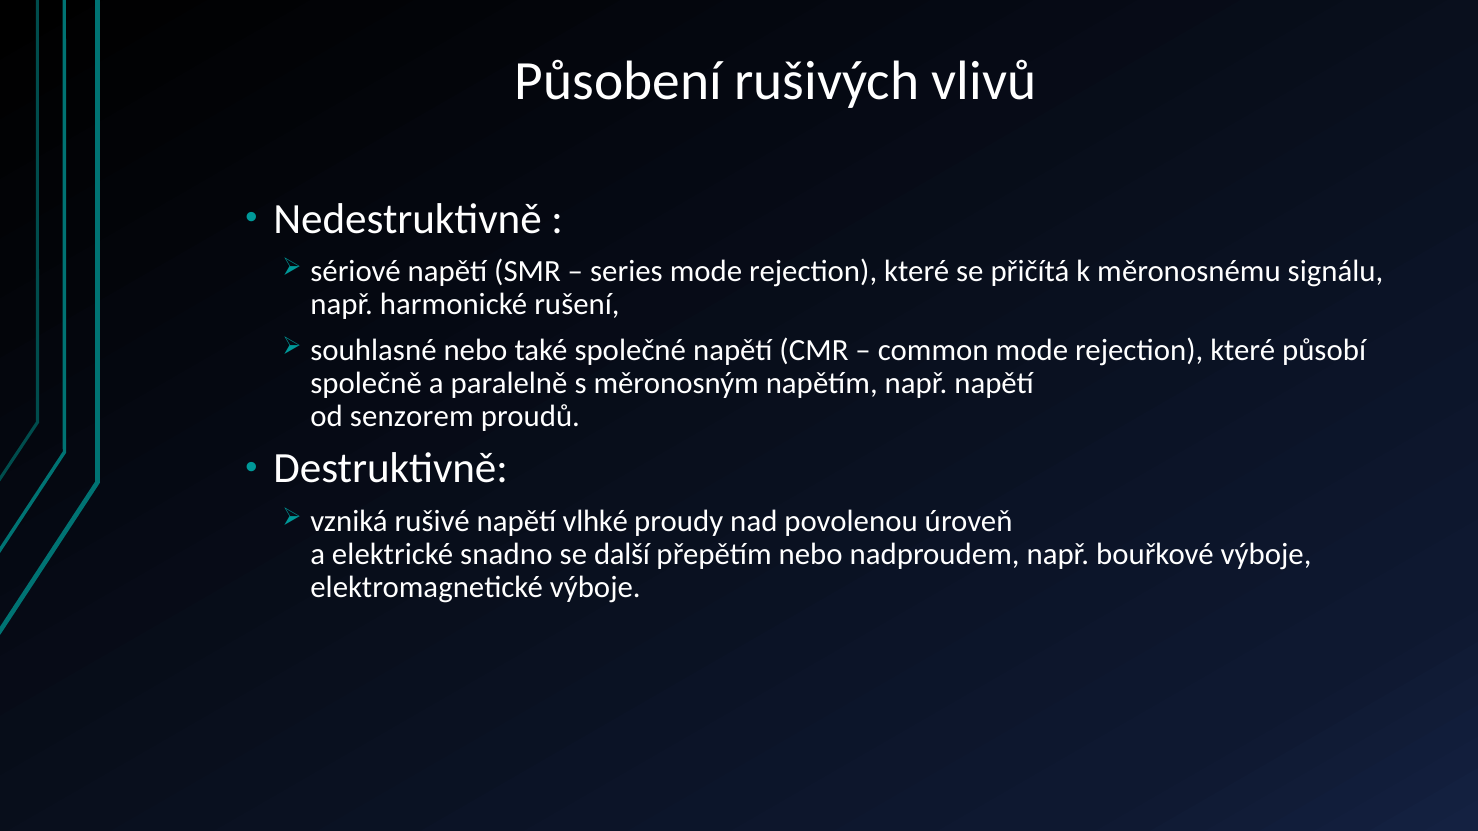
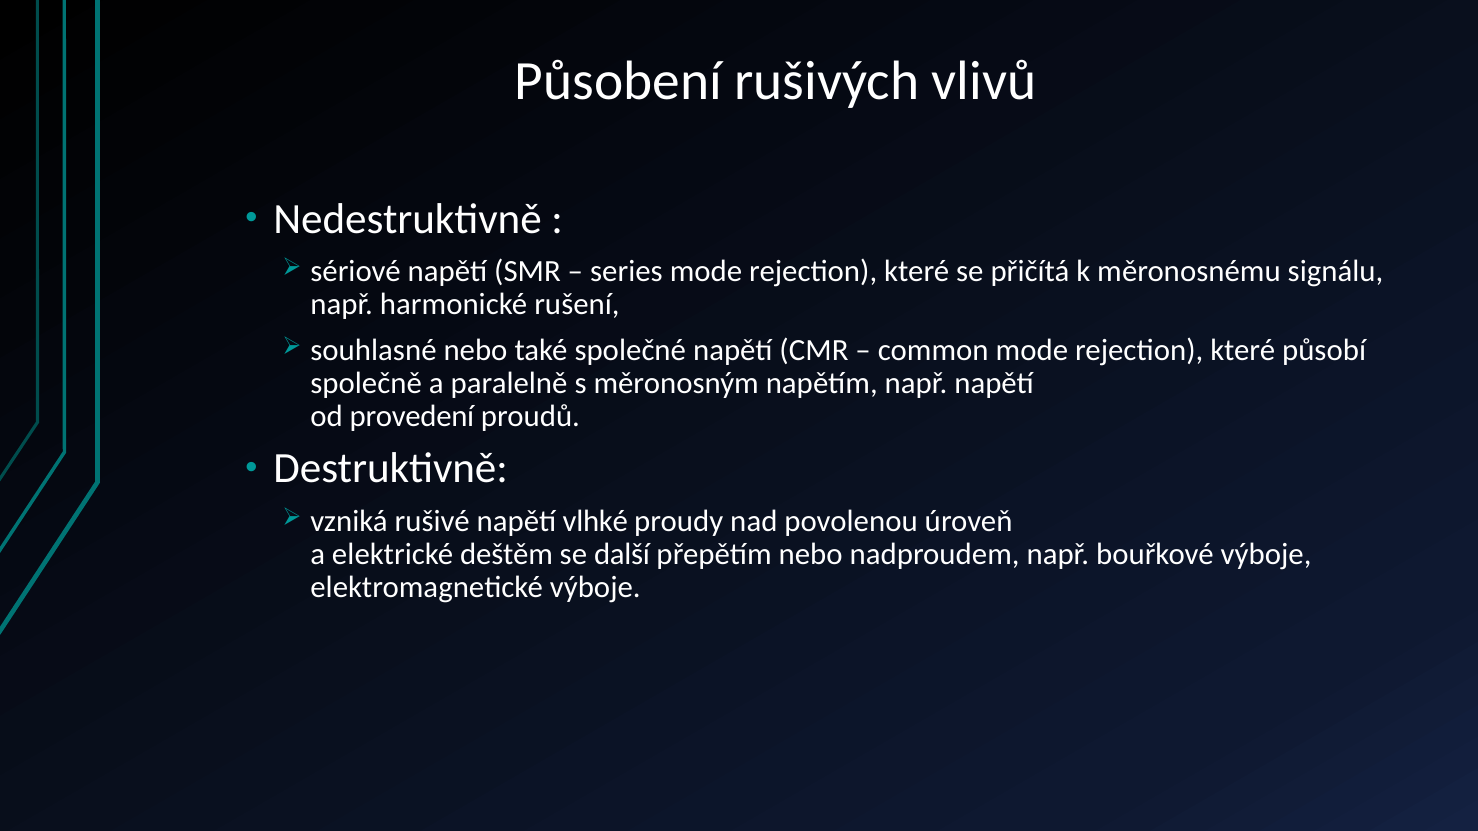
senzorem: senzorem -> provedení (412, 417)
snadno: snadno -> deštěm (507, 555)
